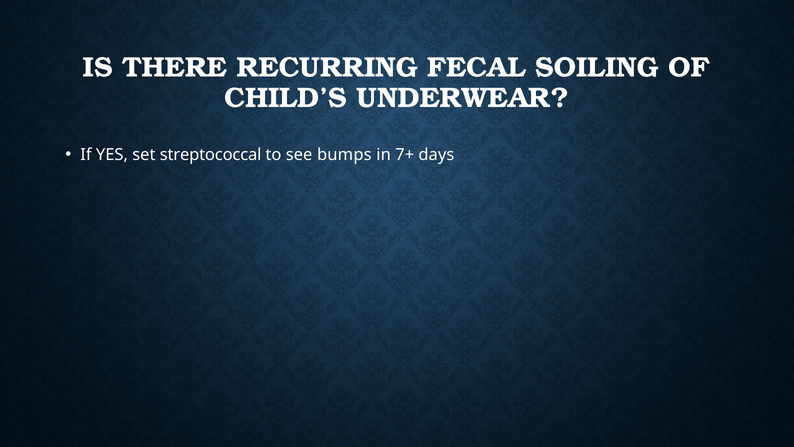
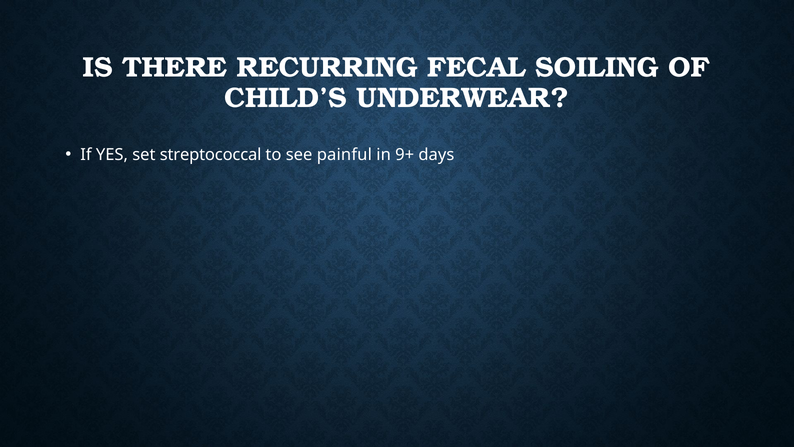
bumps: bumps -> painful (344, 155)
7+: 7+ -> 9+ (405, 155)
